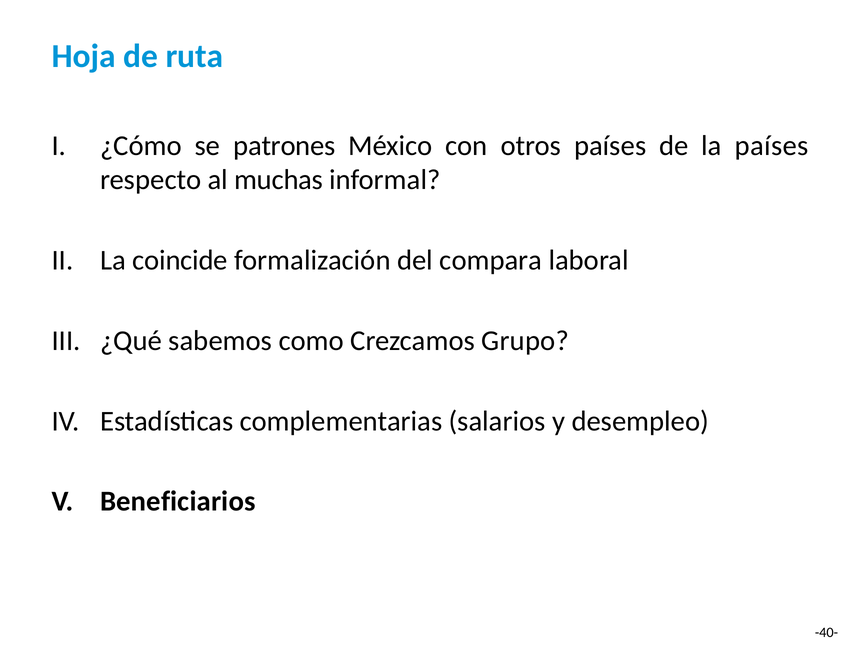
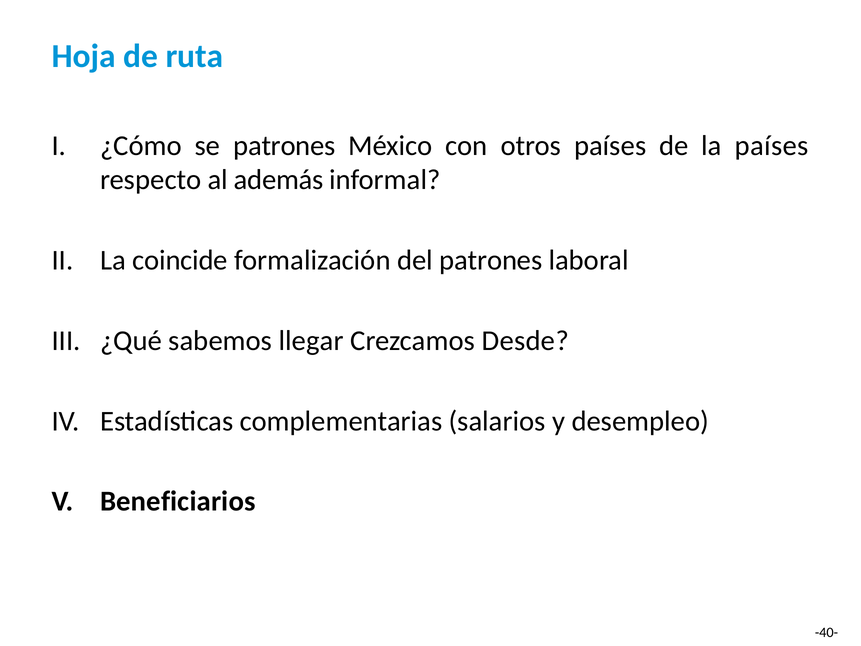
muchas: muchas -> además (279, 180)
del compara: compara -> patrones (491, 260)
como: como -> llegar (311, 341)
Grupo: Grupo -> Desde (525, 341)
